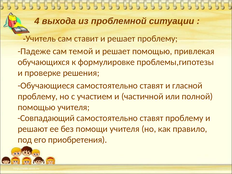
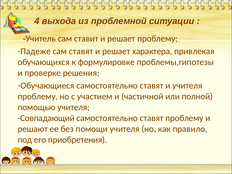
сам темой: темой -> ставят (81, 51)
решает помощью: помощью -> характера (152, 51)
и гласной: гласной -> учителя (187, 86)
